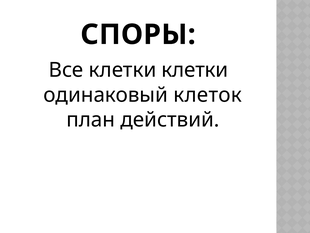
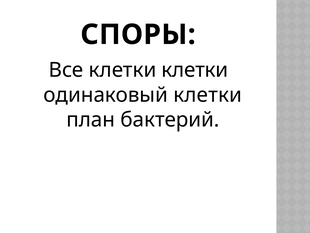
одинаковый клеток: клеток -> клетки (208, 95)
действий: действий -> бактерий (170, 120)
